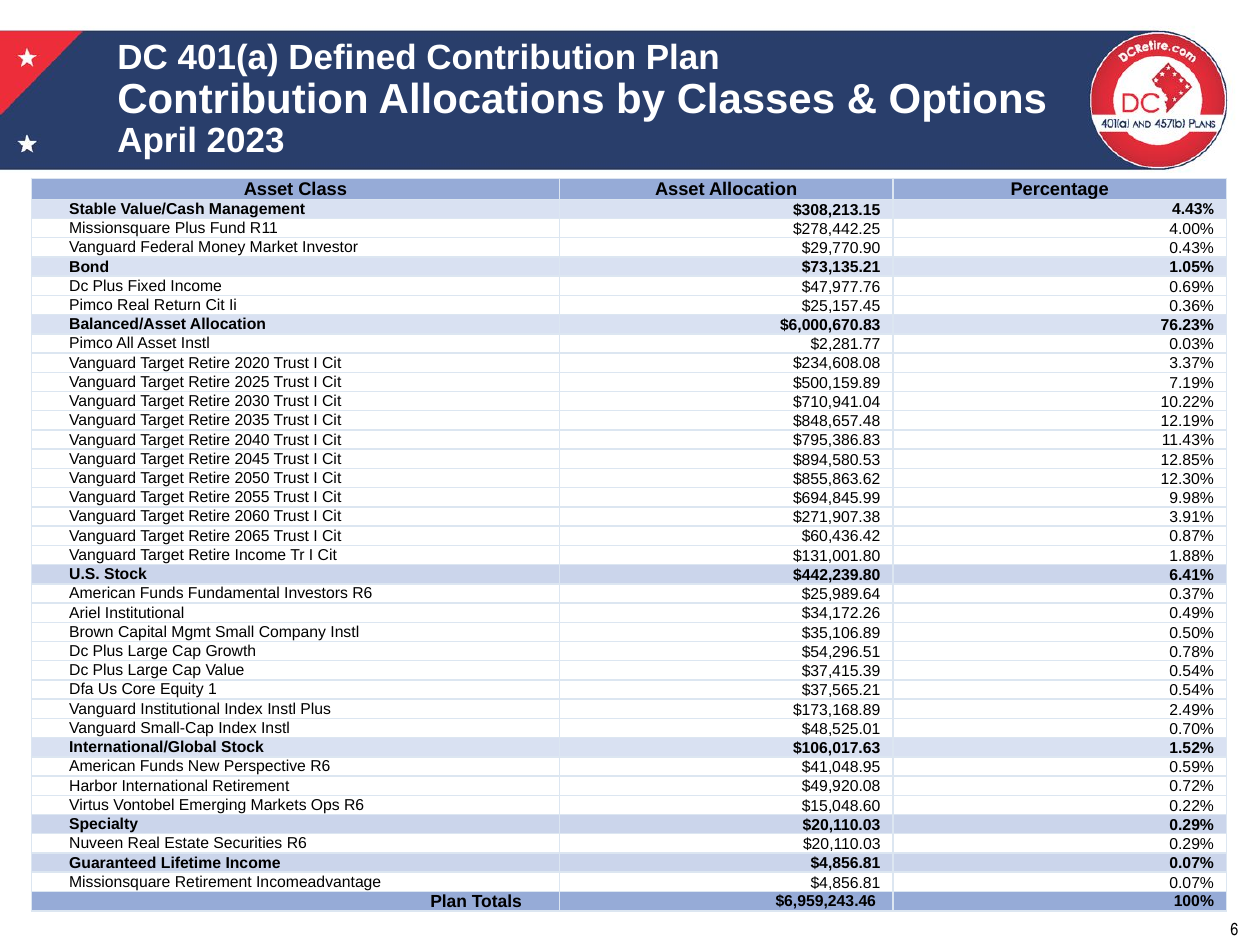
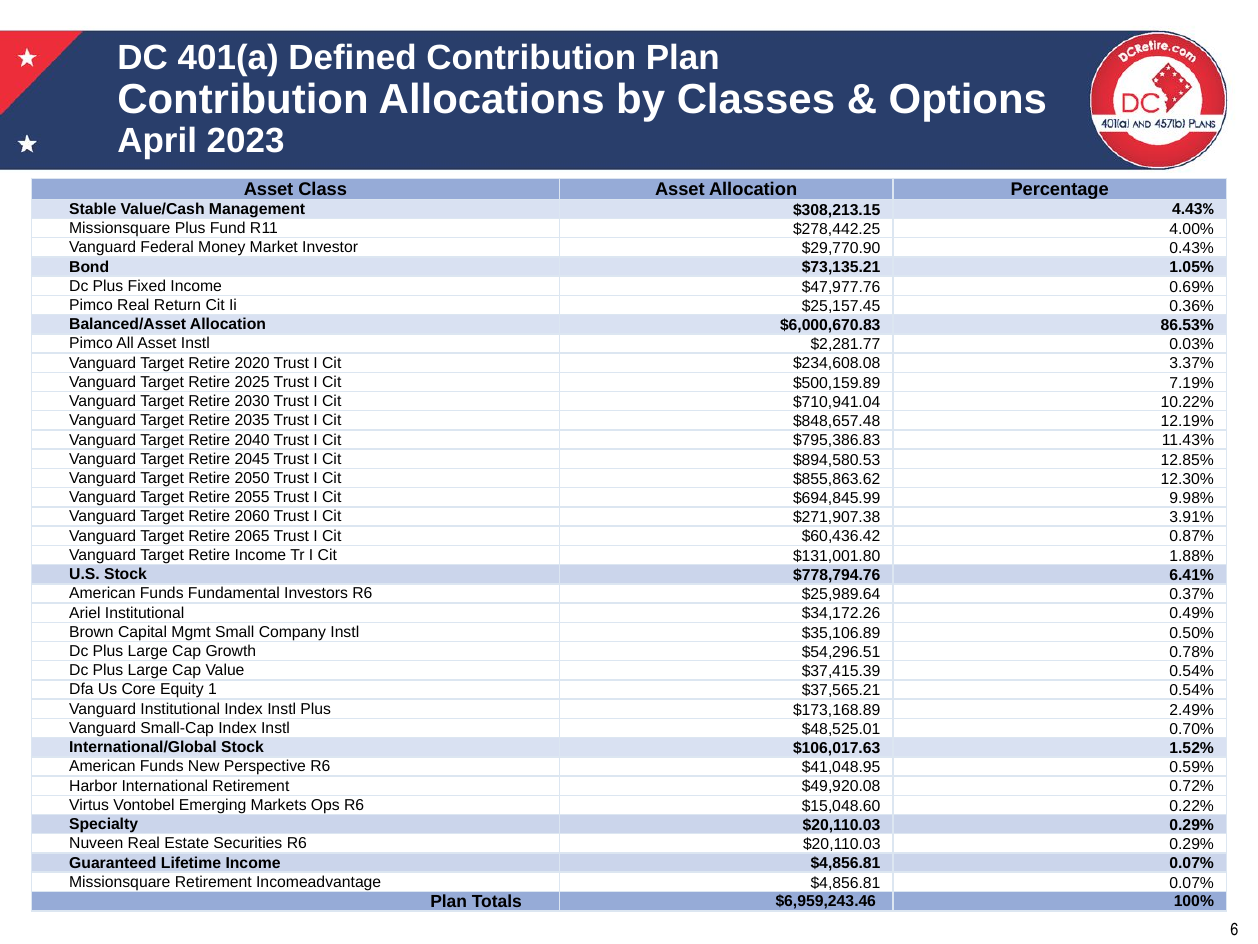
76.23%: 76.23% -> 86.53% (1187, 325)
$442,239.80: $442,239.80 -> $778,794.76 (837, 575)
